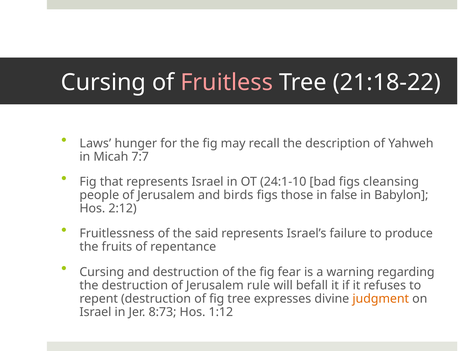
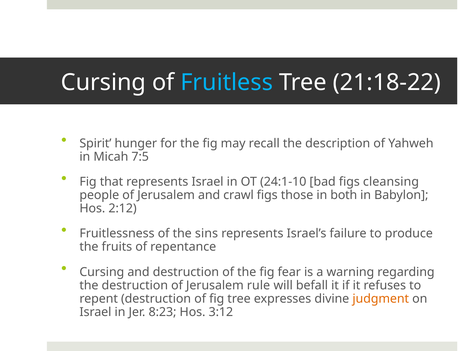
Fruitless colour: pink -> light blue (227, 83)
Laws: Laws -> Spirit (95, 144)
7:7: 7:7 -> 7:5 (140, 157)
birds: birds -> crawl (238, 196)
false: false -> both (344, 196)
said: said -> sins (207, 234)
8:73: 8:73 -> 8:23 (163, 313)
1:12: 1:12 -> 3:12 (221, 313)
